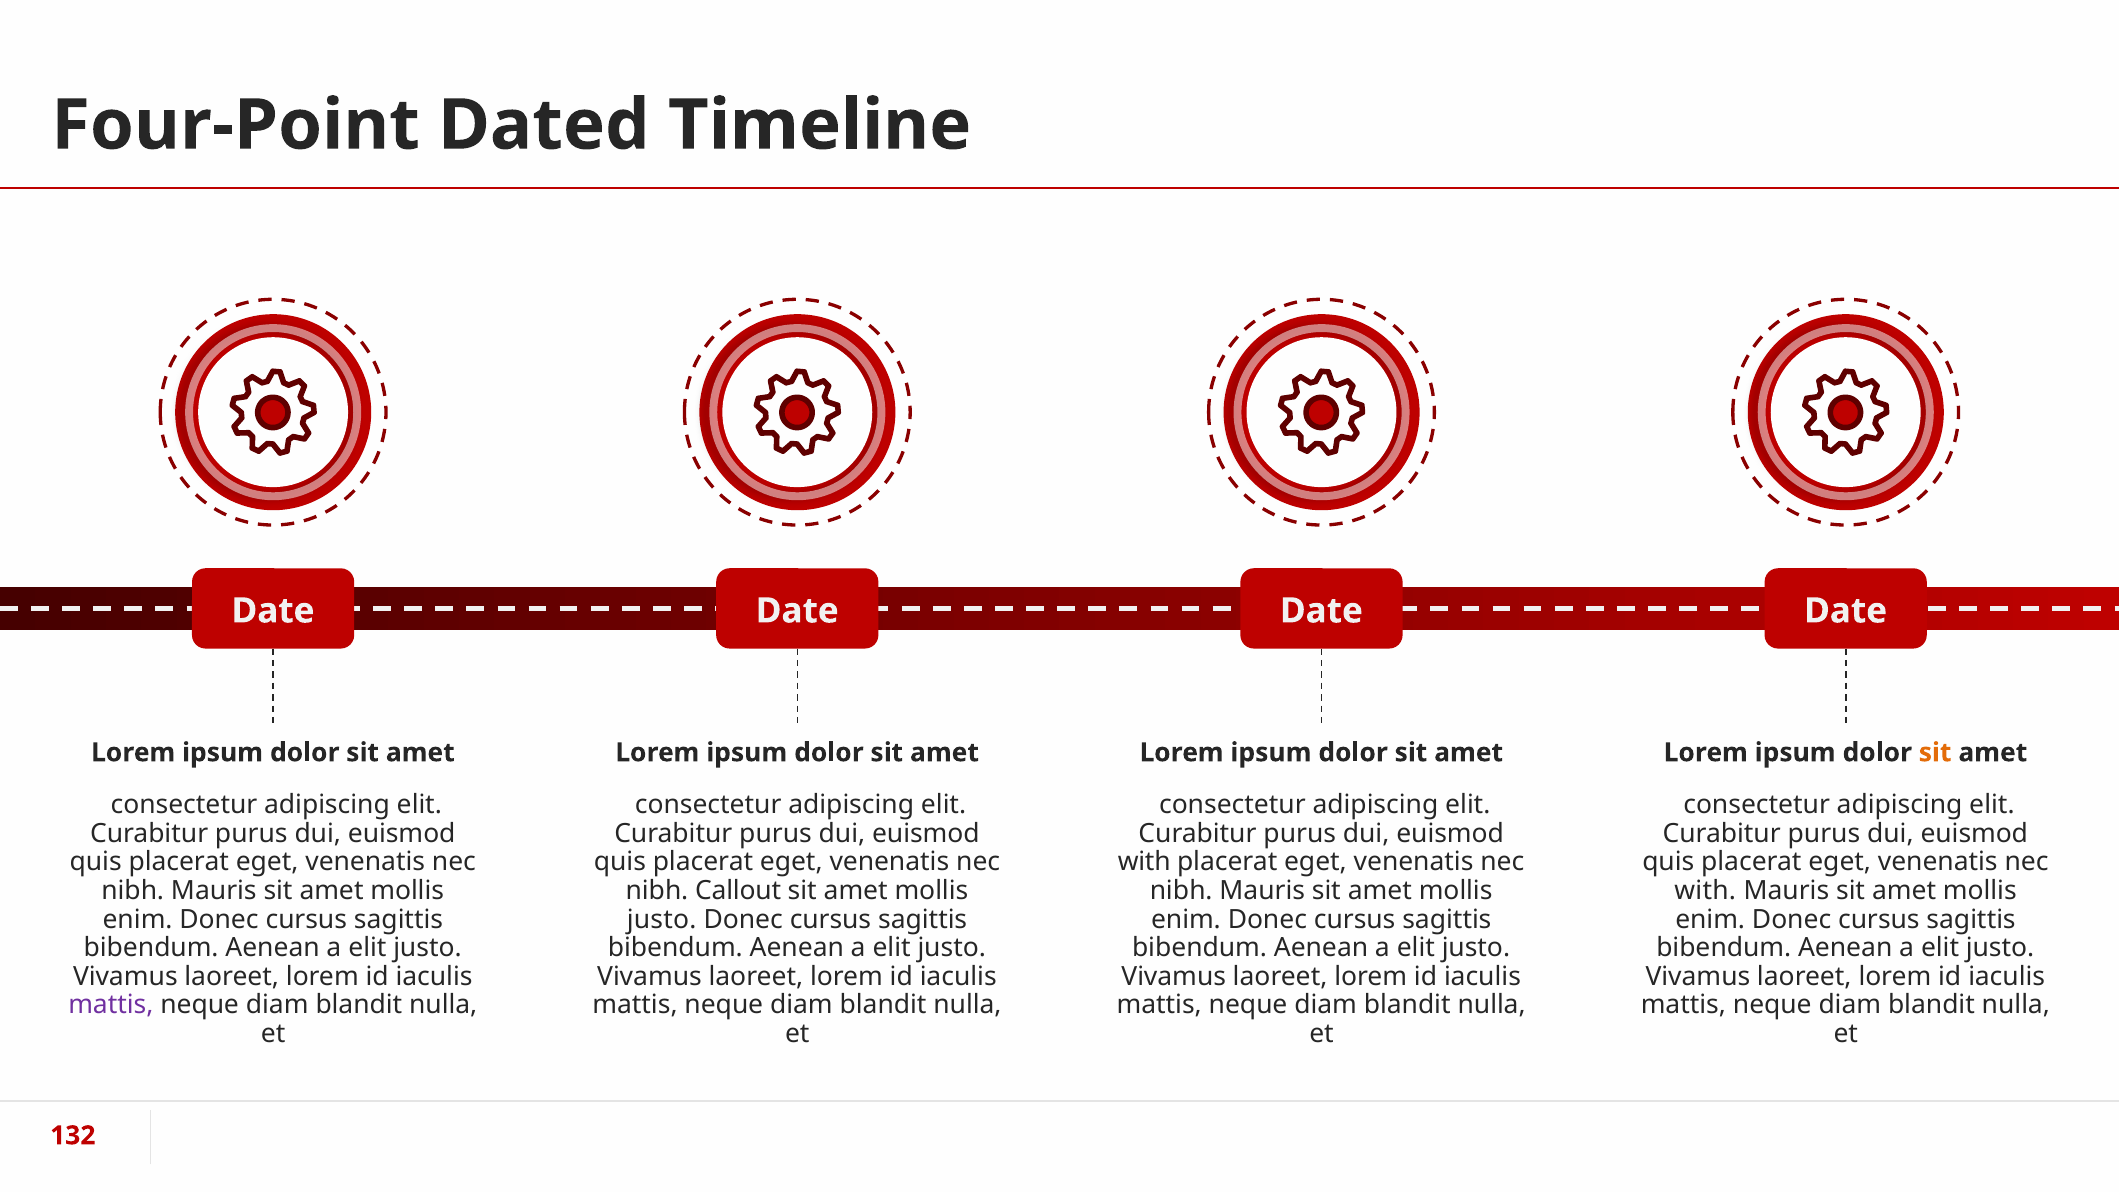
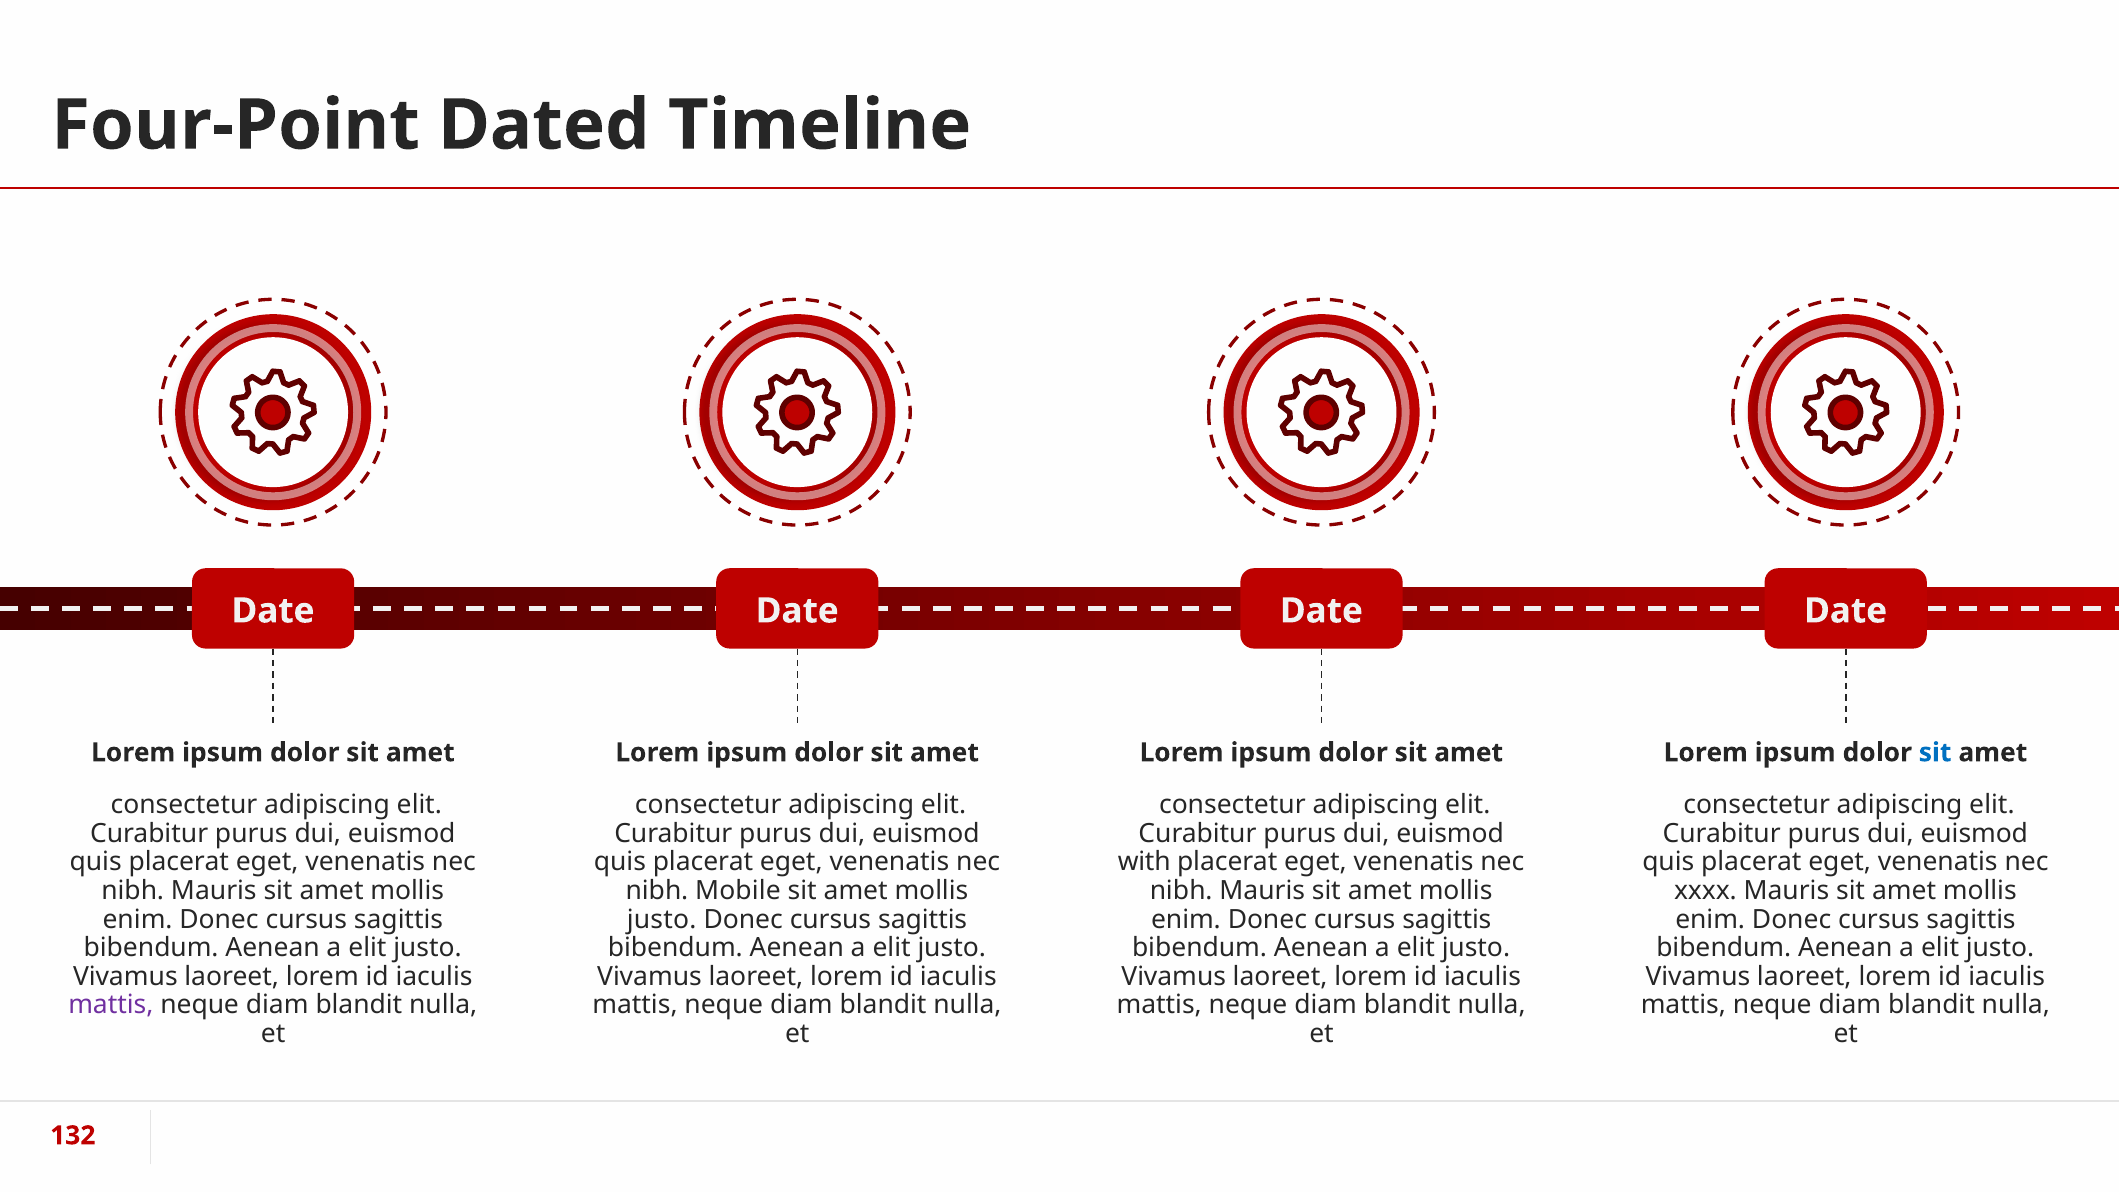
sit colour: orange -> blue (1935, 753)
Callout: Callout -> Mobile (738, 891)
with: with -> xxxx (1705, 891)
